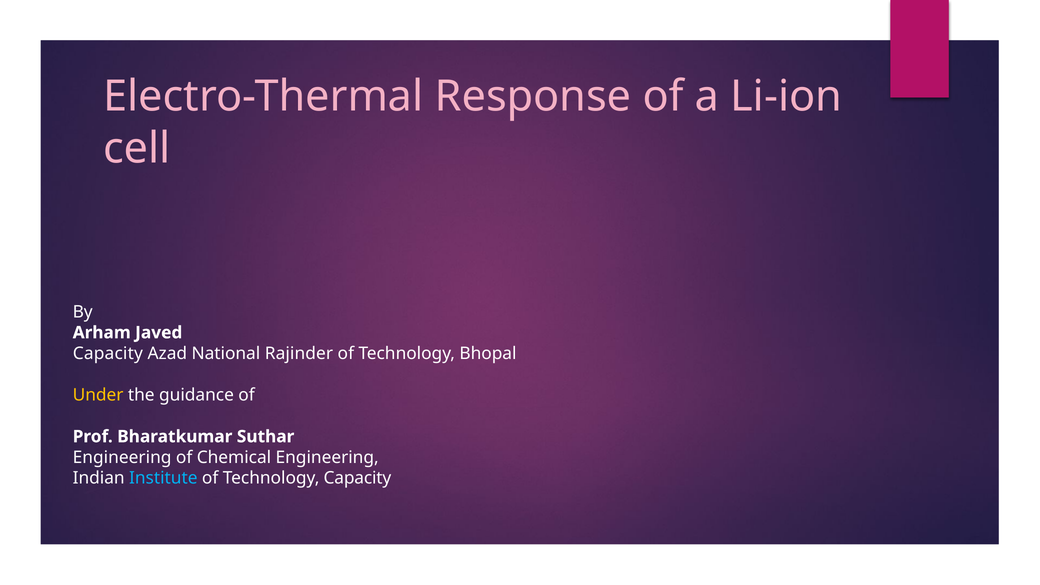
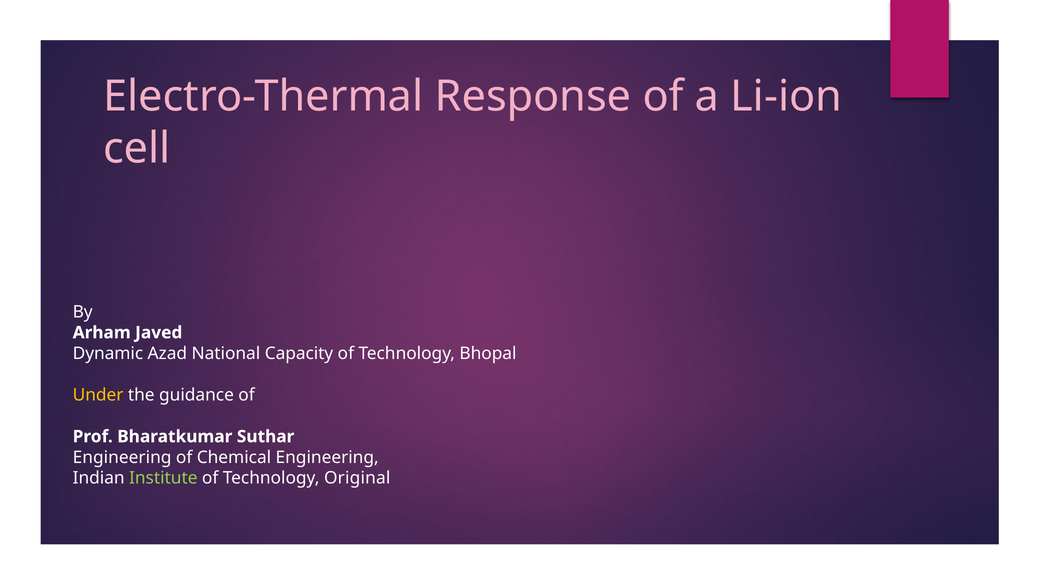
Capacity: Capacity -> Dynamic (108, 353)
Rajinder: Rajinder -> Capacity (299, 353)
Institute colour: light blue -> light green (163, 478)
Technology Capacity: Capacity -> Original (357, 478)
